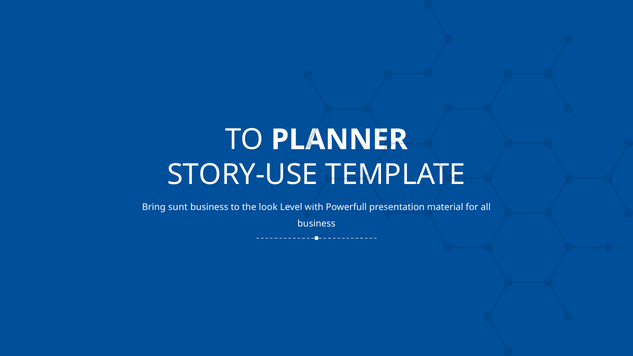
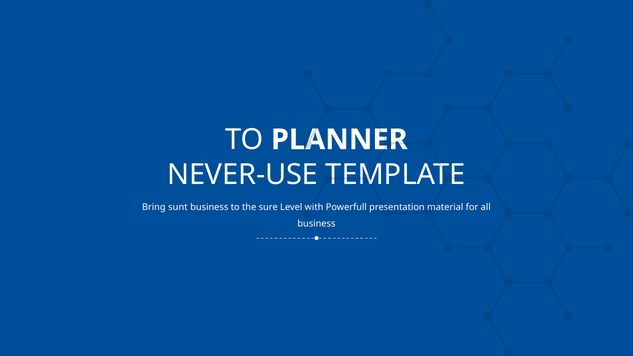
STORY-USE: STORY-USE -> NEVER-USE (243, 174)
look: look -> sure (268, 207)
